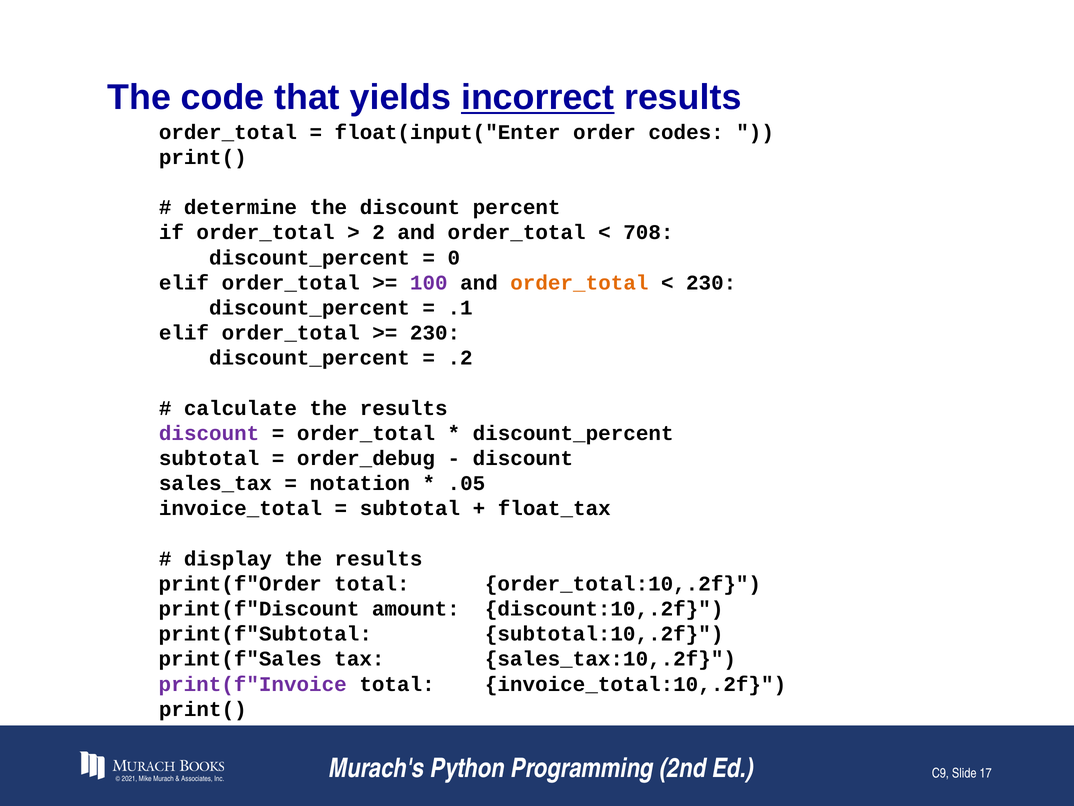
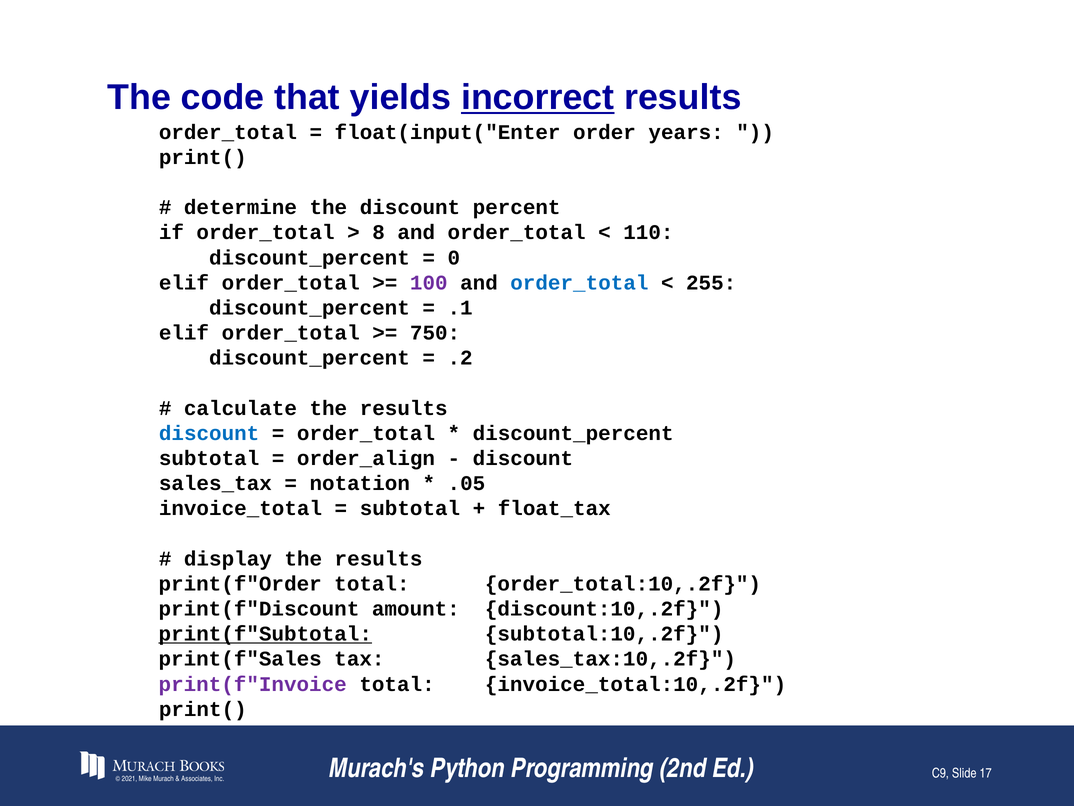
codes: codes -> years (686, 132)
2: 2 -> 8 (379, 232)
708: 708 -> 110 (648, 232)
order_total colour: orange -> blue (579, 283)
230: 230 -> 255 (711, 283)
230: 230 -> 750 (435, 333)
discount colour: purple -> blue (209, 433)
order_debug: order_debug -> order_align (366, 458)
print(f"Subtotal underline: none -> present (265, 634)
